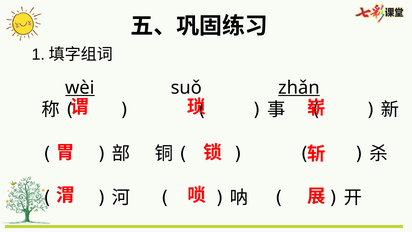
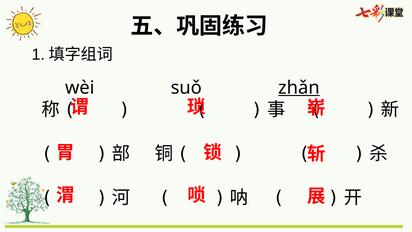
wèi underline: present -> none (80, 88)
